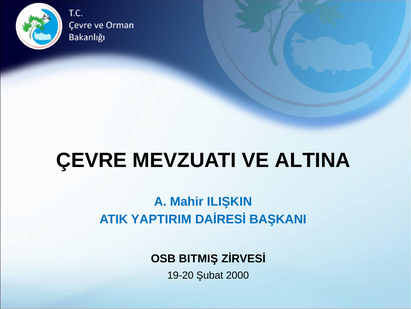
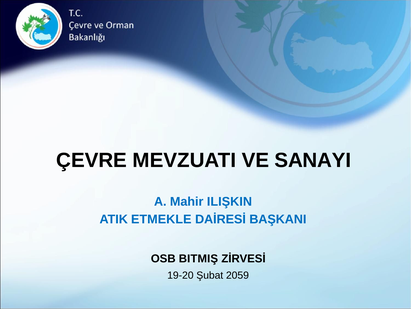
ALTINA: ALTINA -> SANAYI (313, 160)
YAPTIRIM: YAPTIRIM -> ETMEKLE (161, 219)
2000: 2000 -> 2059 (237, 275)
